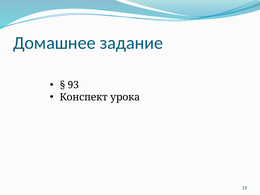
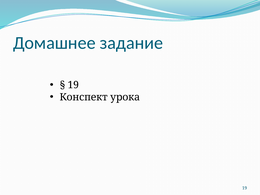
93: 93 -> 19 (73, 85)
